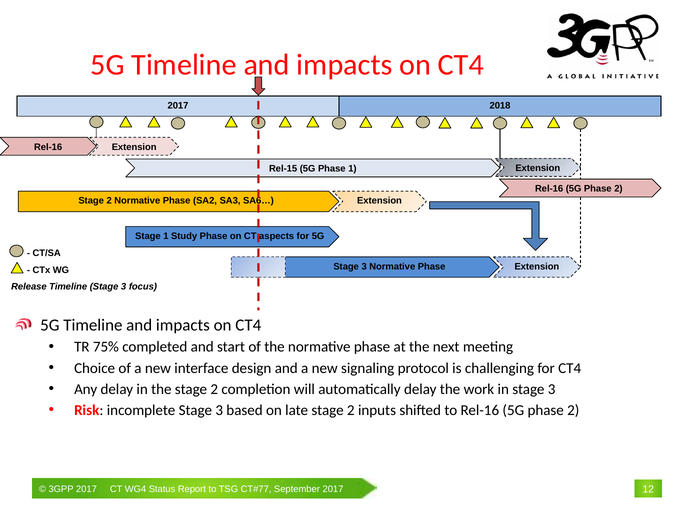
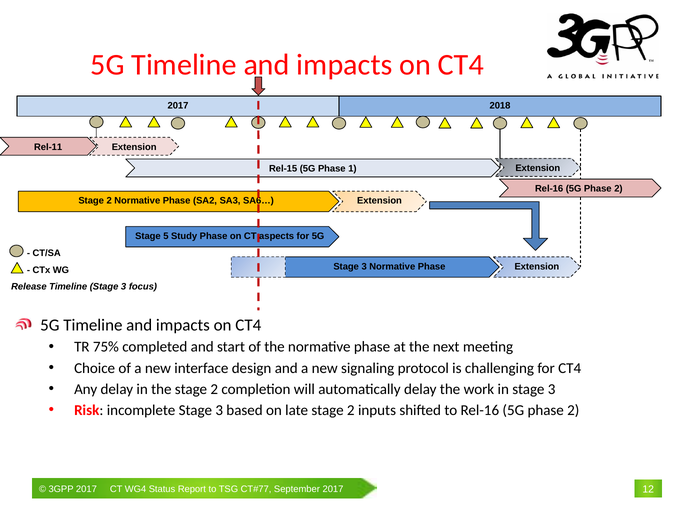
Rel-16: Rel-16 -> Rel-11 (48, 147)
Stage 1: 1 -> 5 (166, 236)
